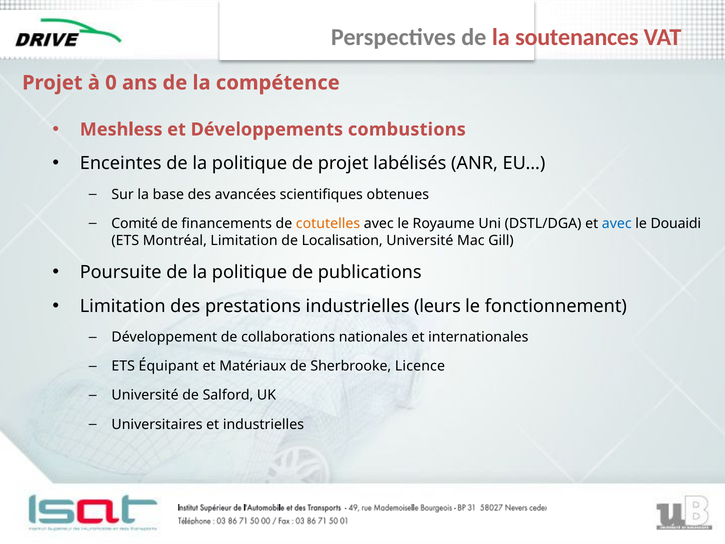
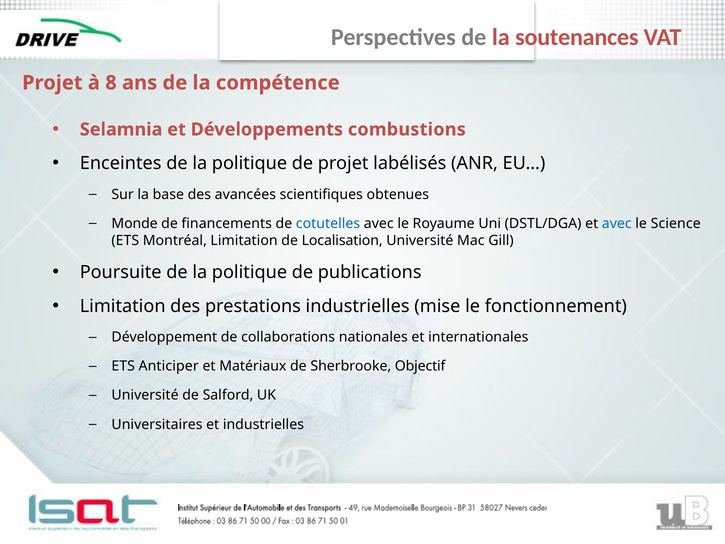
0: 0 -> 8 (111, 83)
Meshless: Meshless -> Selamnia (121, 129)
Comité: Comité -> Monde (135, 223)
cotutelles colour: orange -> blue (328, 223)
Douaidi: Douaidi -> Science (676, 223)
leurs: leurs -> mise (437, 306)
Équipant: Équipant -> Anticiper (169, 366)
Licence: Licence -> Objectif (420, 366)
